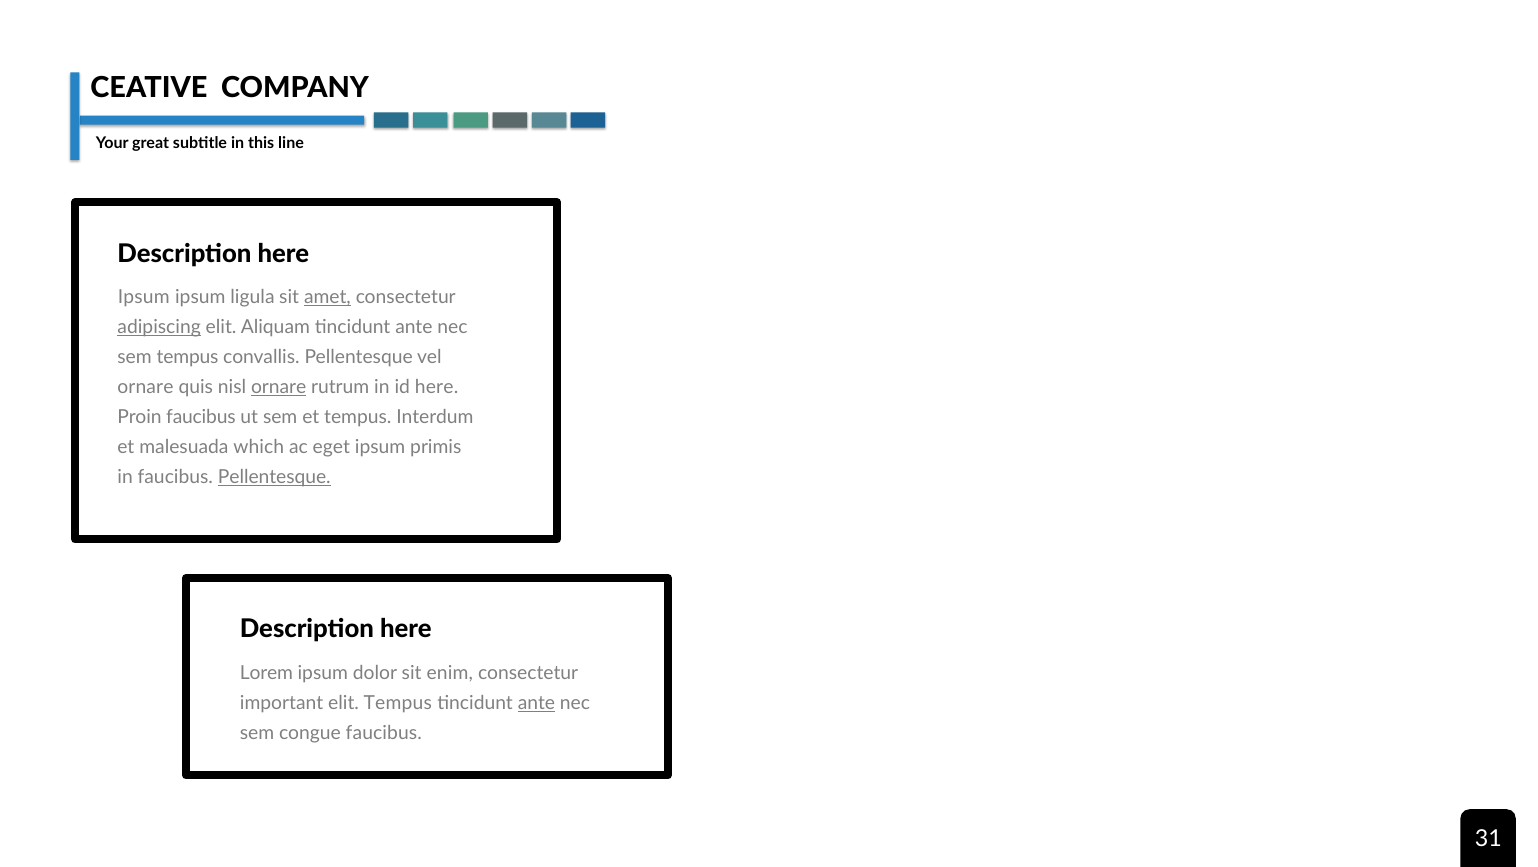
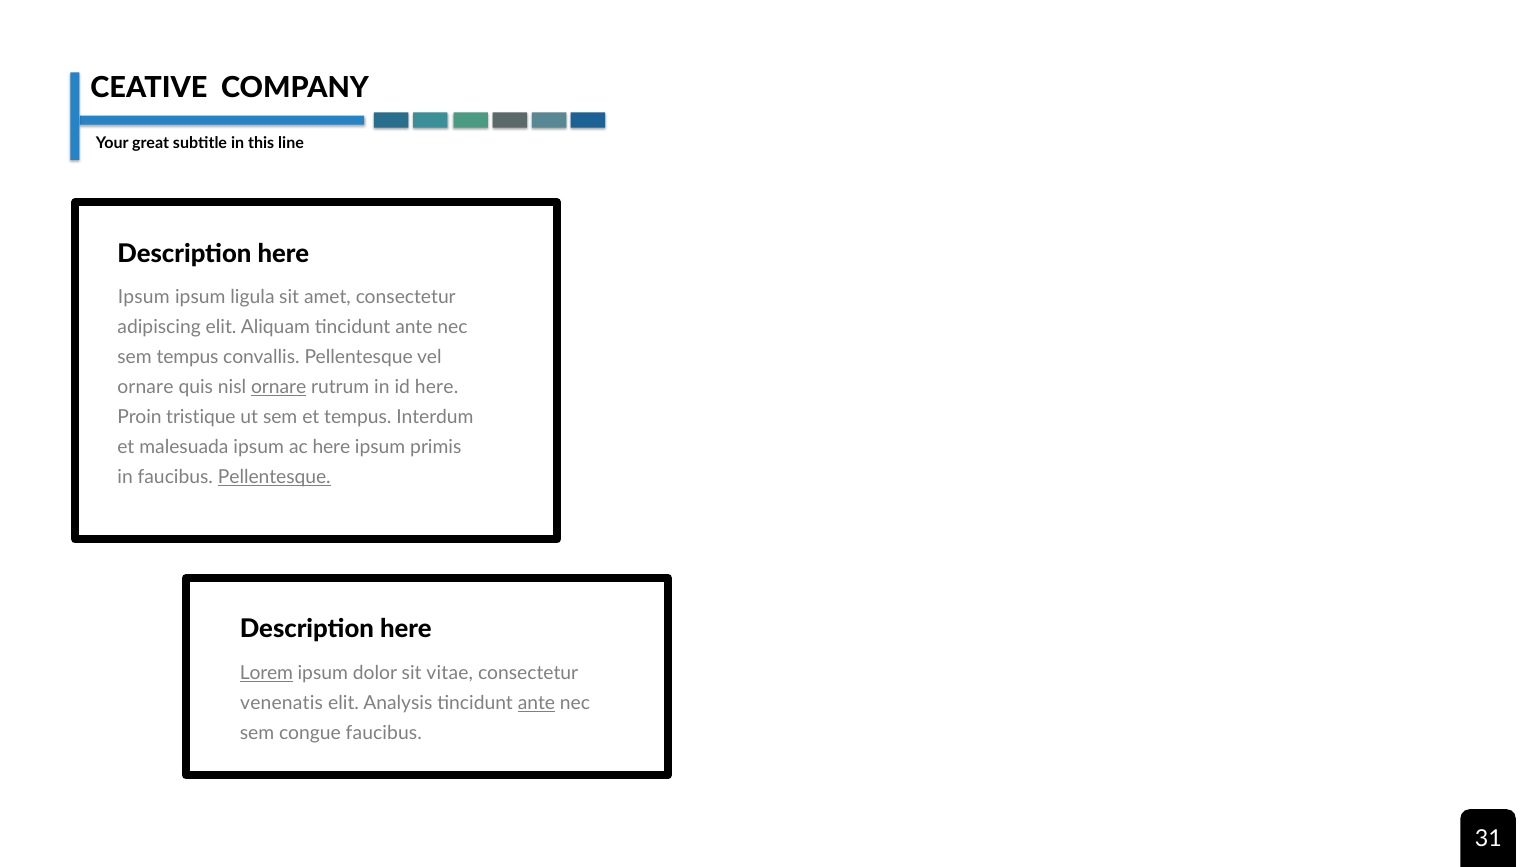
amet underline: present -> none (327, 297)
adipiscing underline: present -> none (159, 327)
Proin faucibus: faucibus -> tristique (201, 417)
malesuada which: which -> ipsum (259, 447)
ac eget: eget -> here (331, 447)
Lorem underline: none -> present (266, 673)
enim: enim -> vitae (450, 673)
important: important -> venenatis (282, 703)
elit Tempus: Tempus -> Analysis (398, 703)
